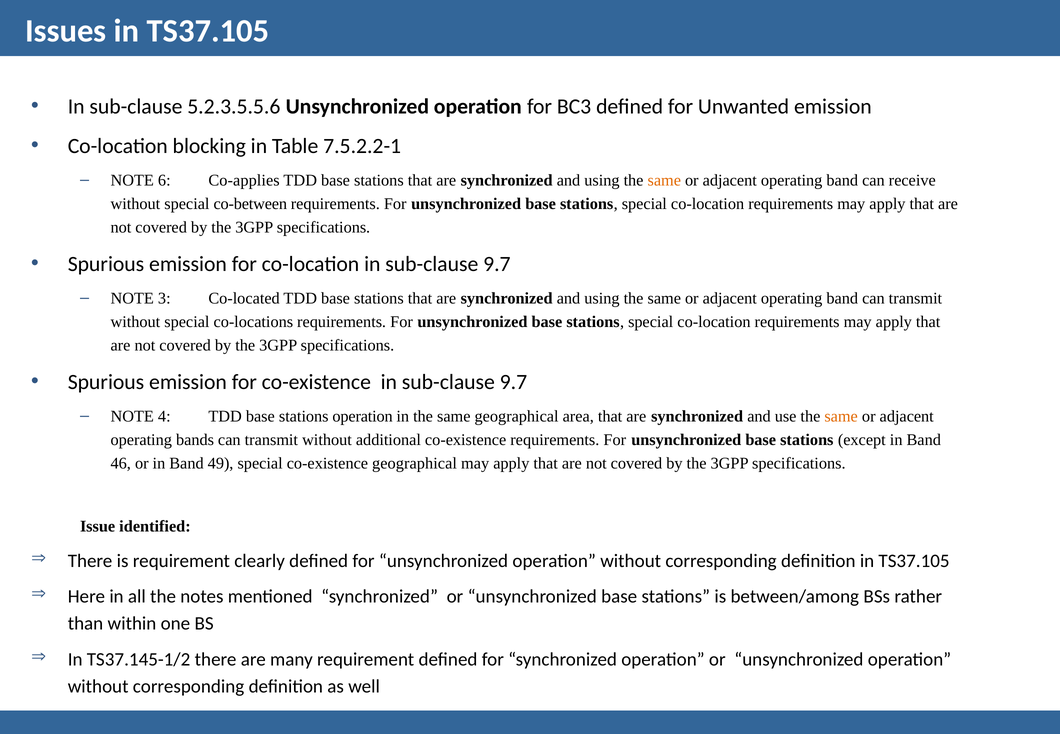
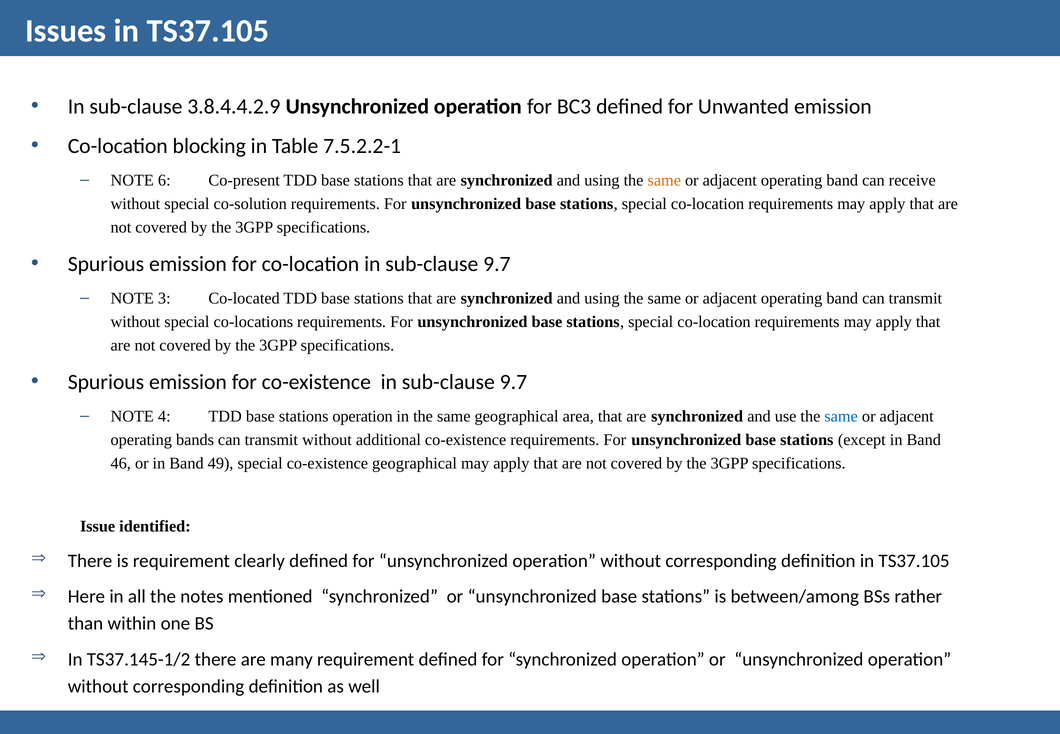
5.2.3.5.5.6: 5.2.3.5.5.6 -> 3.8.4.4.2.9 (234, 106)
Co-applies: Co-applies -> Co-present (244, 180)
co-between: co-between -> co-solution (250, 204)
same colour: orange -> blue (841, 416)
